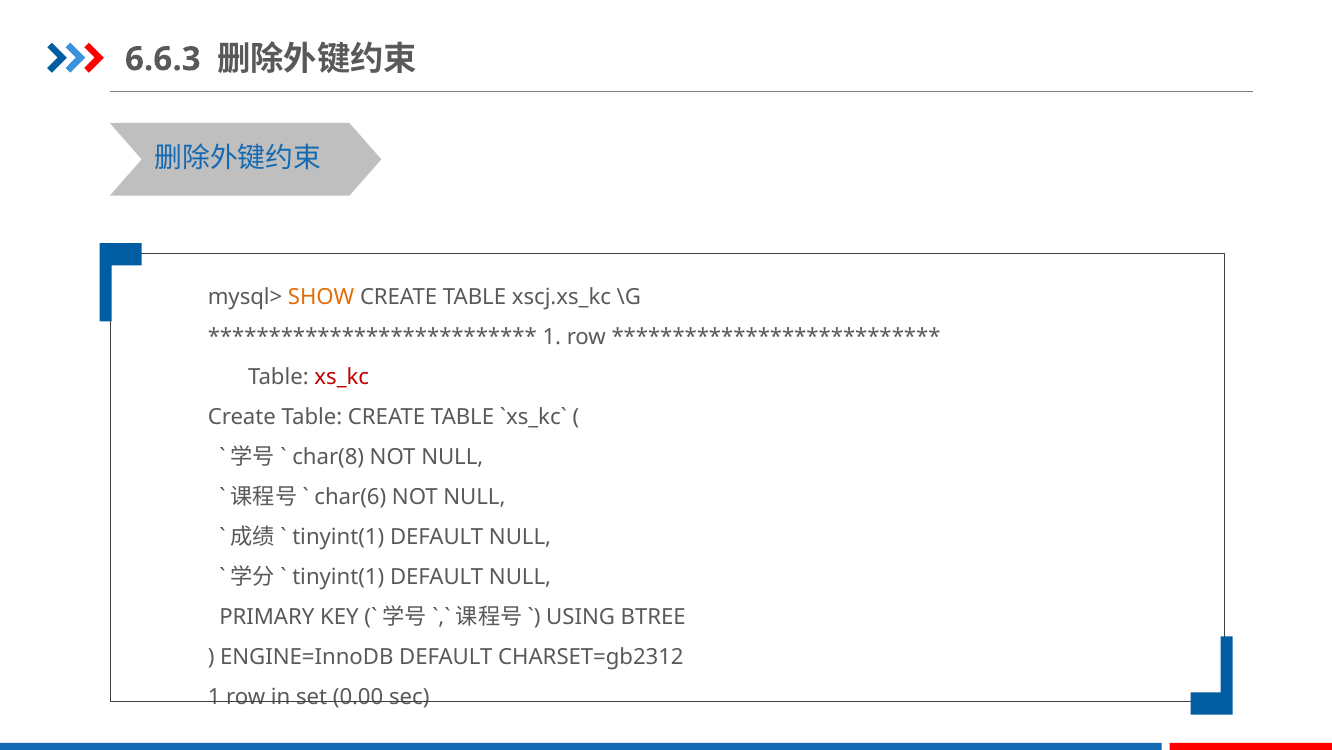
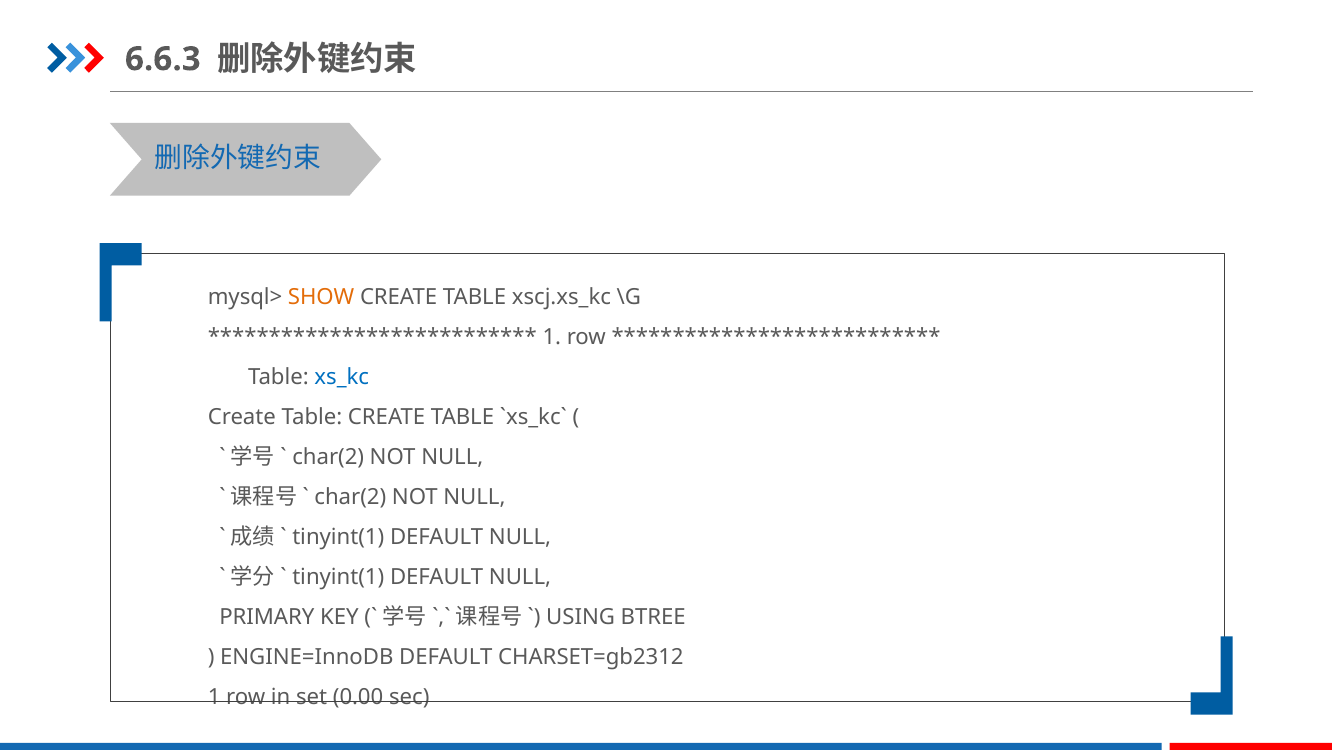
xs_kc colour: red -> blue (342, 377)
char(8: char(8 -> char(2 (328, 457)
char(6: char(6 -> char(2 (350, 497)
